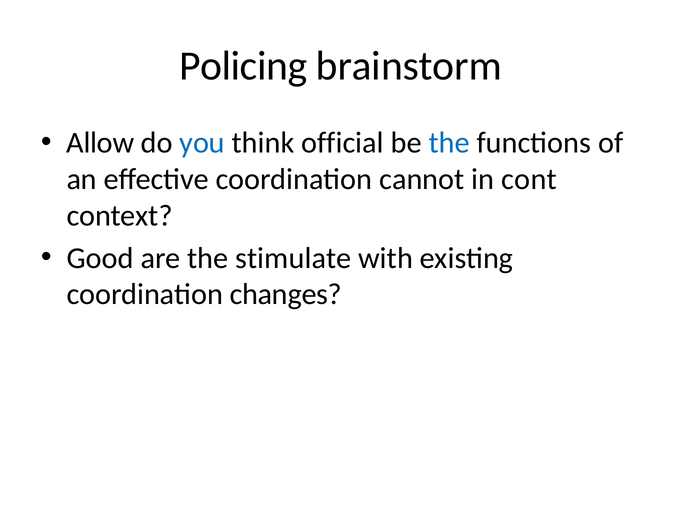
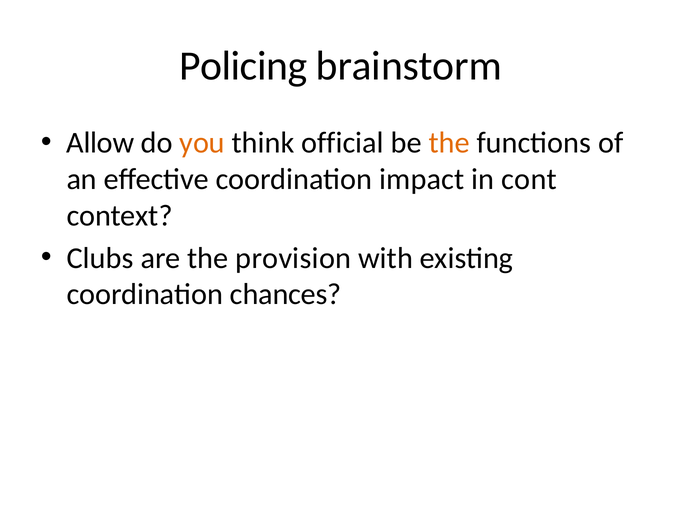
you colour: blue -> orange (202, 143)
the colour: blue -> orange (449, 143)
cannot: cannot -> impact (422, 179)
Good: Good -> Clubs (100, 258)
stimulate: stimulate -> provision (293, 258)
changes: changes -> chances (286, 295)
